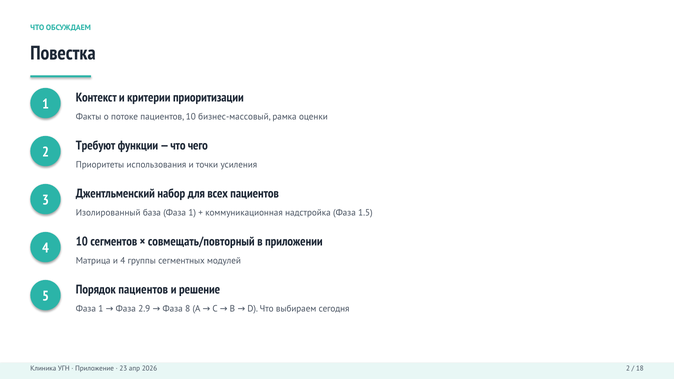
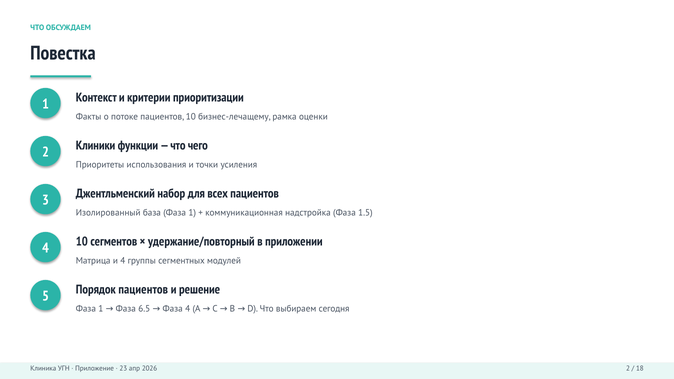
бизнес-массовый: бизнес-массовый -> бизнес-лечащему (235, 117)
Требуют: Требуют -> Клиники (96, 145)
совмещать/повторный: совмещать/повторный -> удержание/повторный (201, 241)
2.9: 2.9 -> 6.5 (144, 309)
Фаза 8: 8 -> 4 (188, 309)
